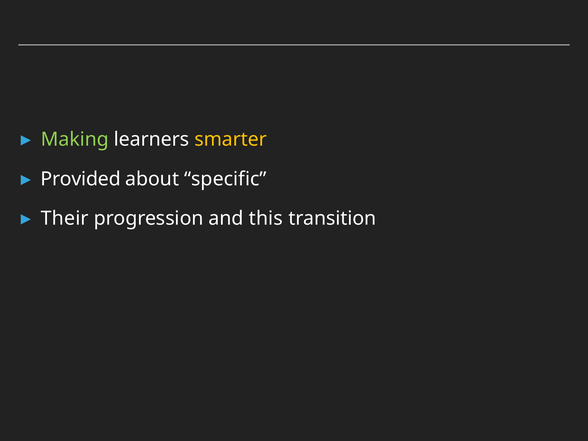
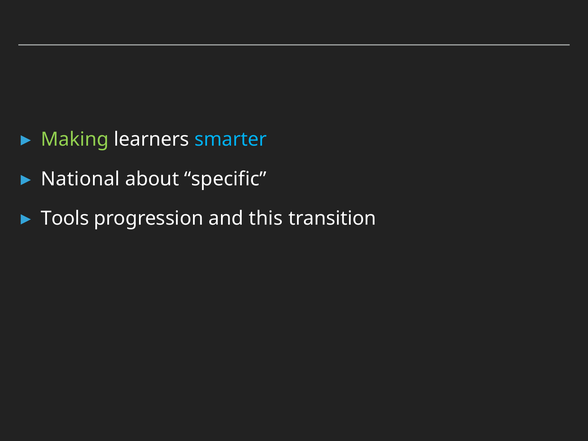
smarter colour: yellow -> light blue (231, 139)
Provided: Provided -> National (80, 179)
Their: Their -> Tools (65, 218)
